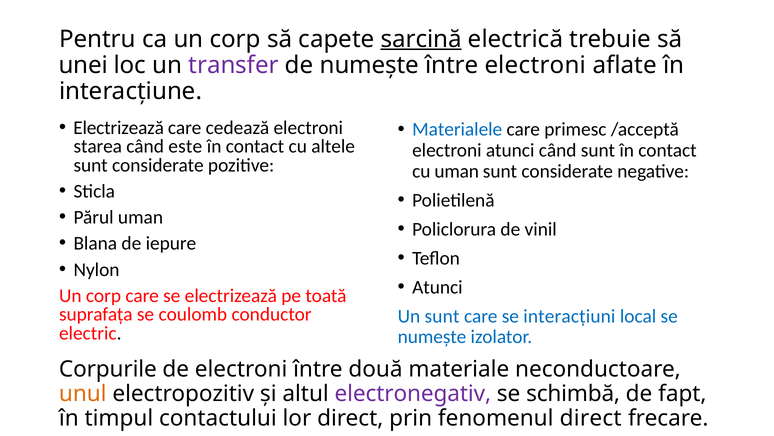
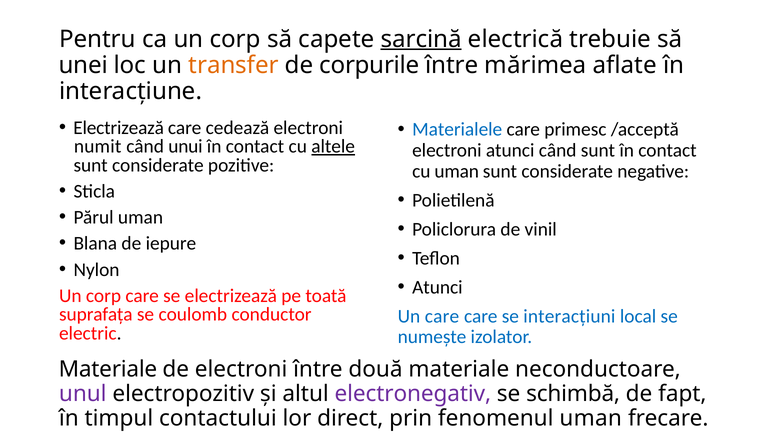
transfer colour: purple -> orange (234, 65)
de numește: numește -> corpurile (369, 65)
între electroni: electroni -> mărimea (535, 65)
starea: starea -> numit (98, 146)
este: este -> unui (185, 146)
altele underline: none -> present (333, 146)
Un sunt: sunt -> care (442, 316)
Corpurile: Corpurile -> Materiale (108, 369)
unul colour: orange -> purple (83, 393)
fenomenul direct: direct -> uman (591, 418)
